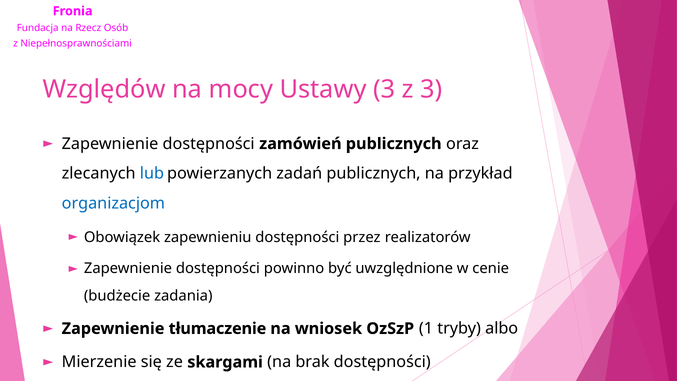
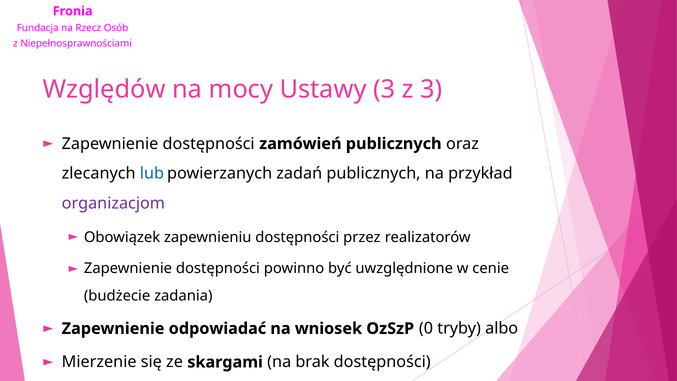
organizacjom colour: blue -> purple (113, 203)
tłumaczenie: tłumaczenie -> odpowiadać (217, 328)
1: 1 -> 0 (426, 328)
